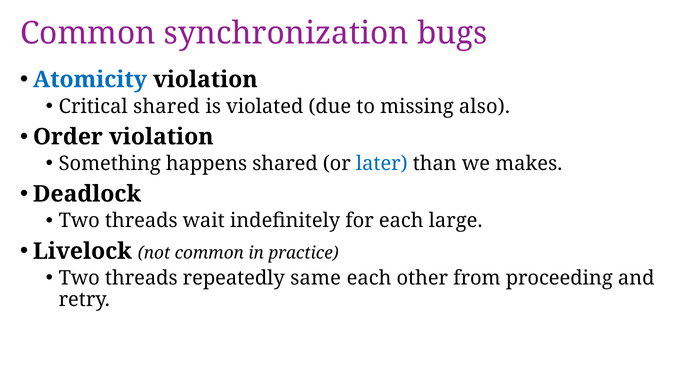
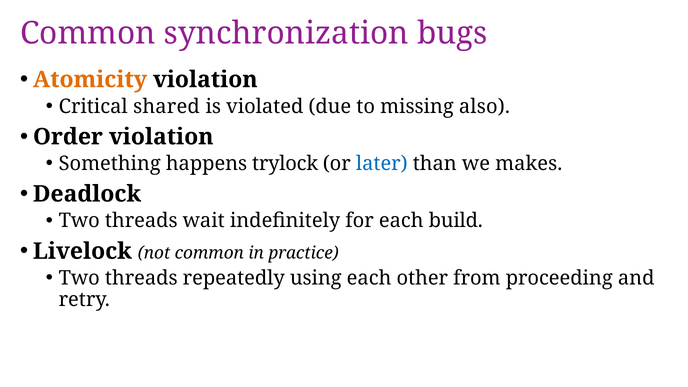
Atomicity colour: blue -> orange (90, 80)
happens shared: shared -> trylock (285, 164)
large: large -> build (456, 221)
same: same -> using (316, 278)
